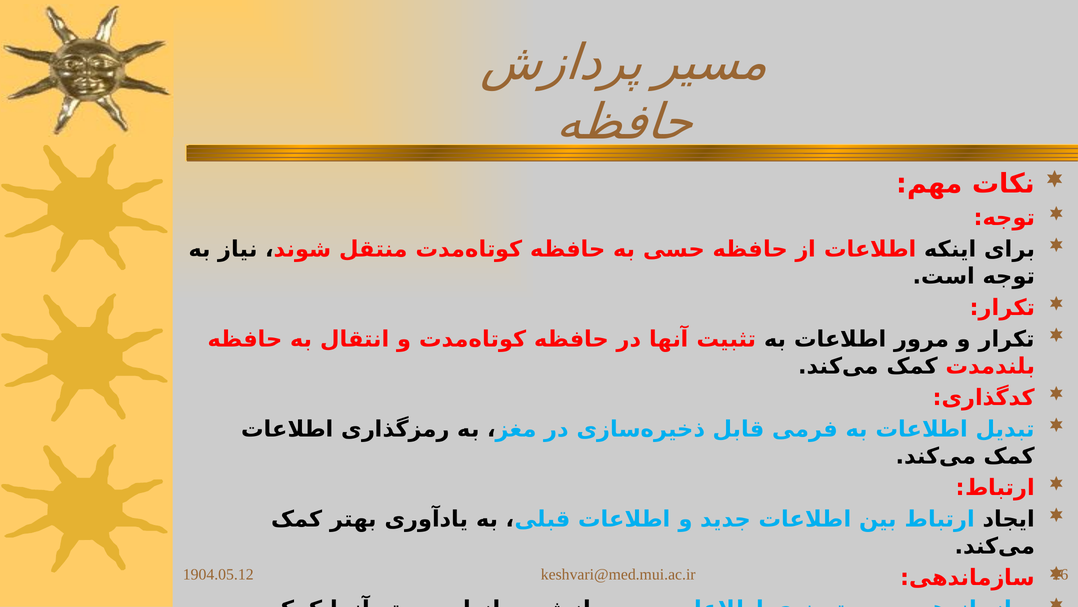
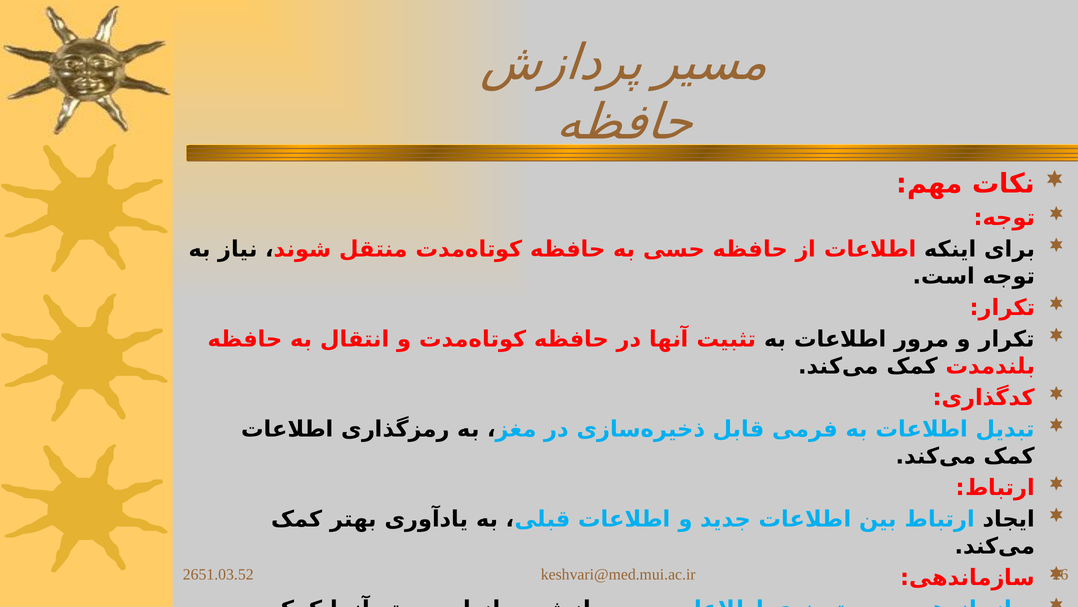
1904.05.12: 1904.05.12 -> 2651.03.52 (218, 574)
